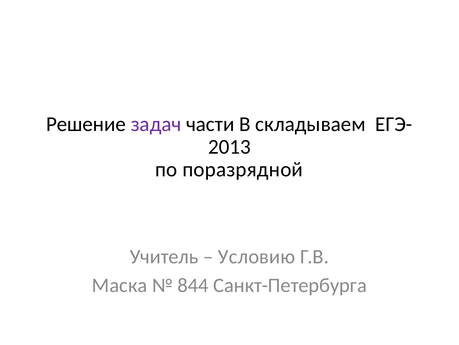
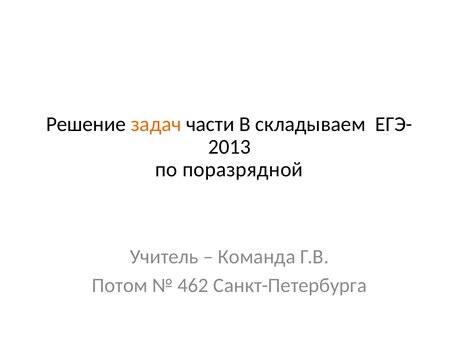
задач colour: purple -> orange (156, 124)
Условию: Условию -> Команда (257, 256)
Маска: Маска -> Потом (120, 285)
844: 844 -> 462 (193, 285)
